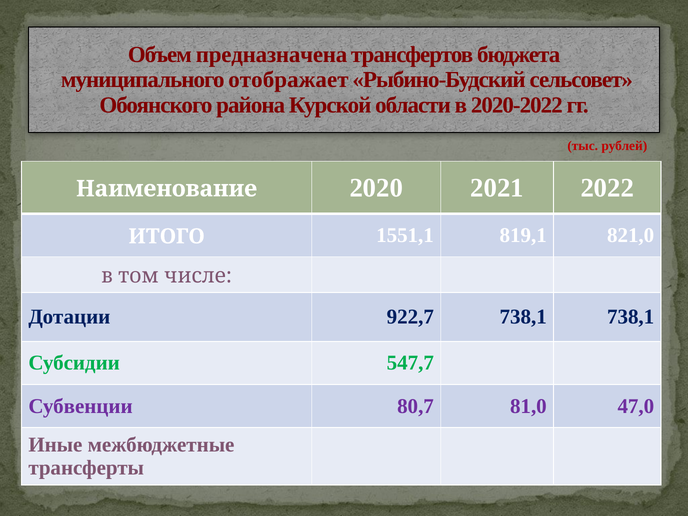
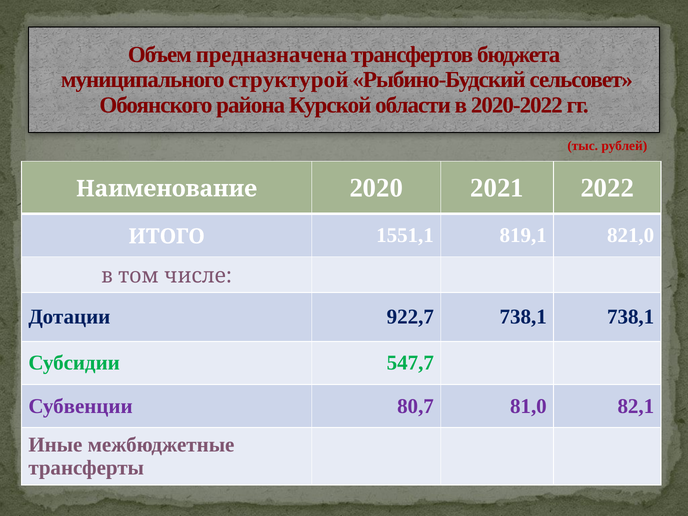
отображает: отображает -> структурой (288, 80)
47,0: 47,0 -> 82,1 (636, 406)
